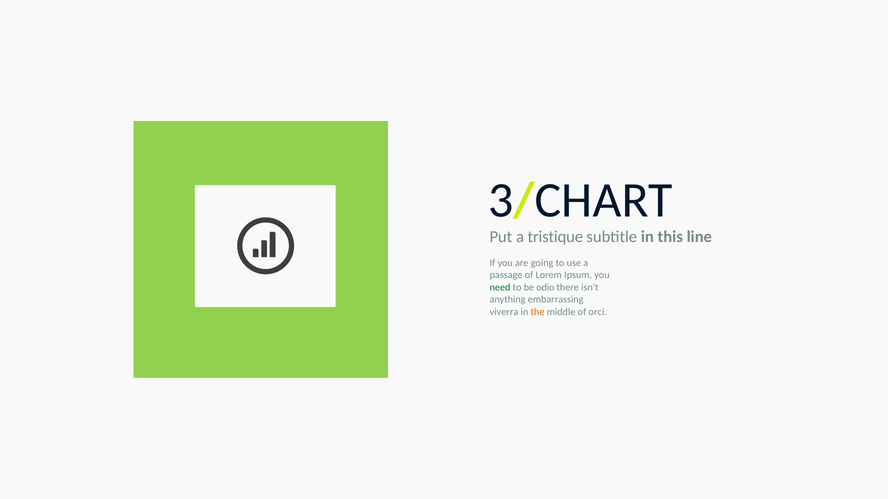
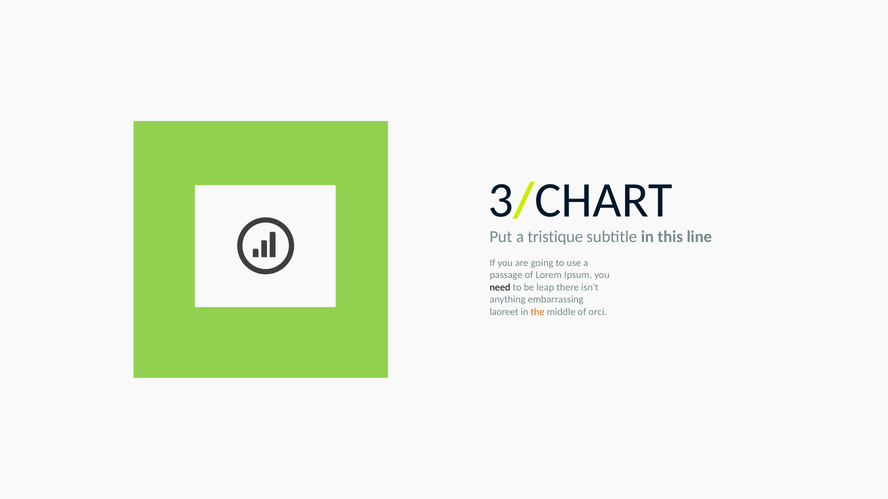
need colour: green -> black (500, 288)
odio: odio -> leap (545, 288)
viverra: viverra -> laoreet (504, 312)
